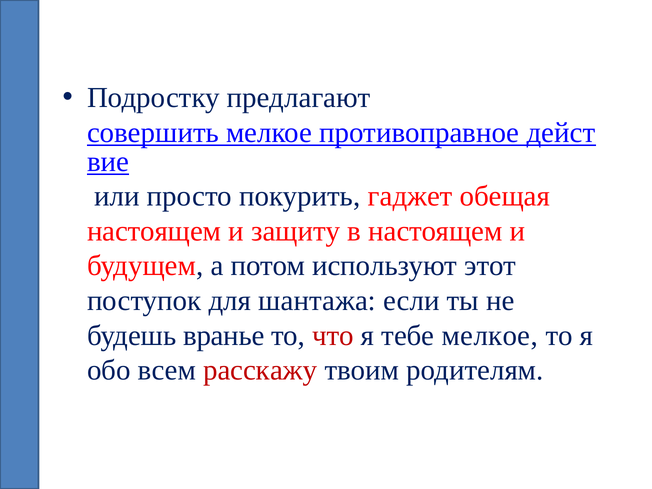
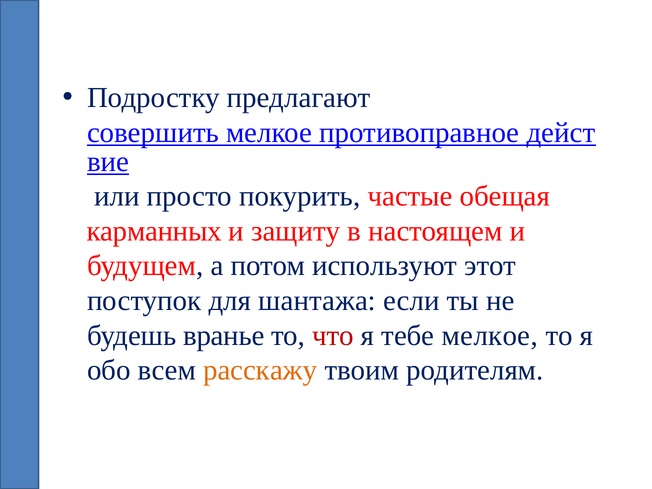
гаджет: гаджет -> частые (410, 196)
настоящем: настоящем -> карманных (154, 231)
расскажу colour: red -> orange (260, 370)
